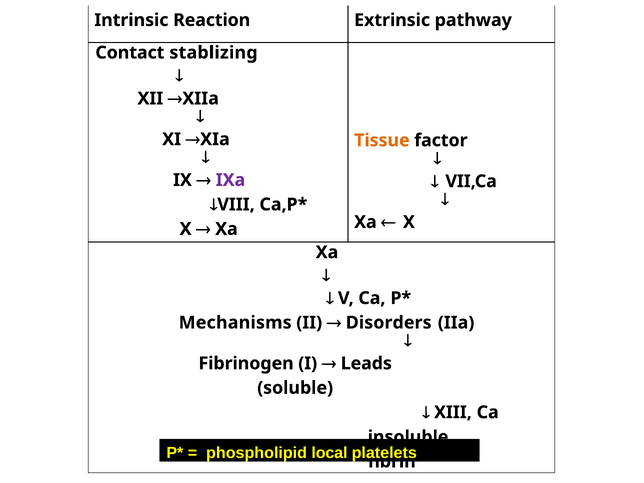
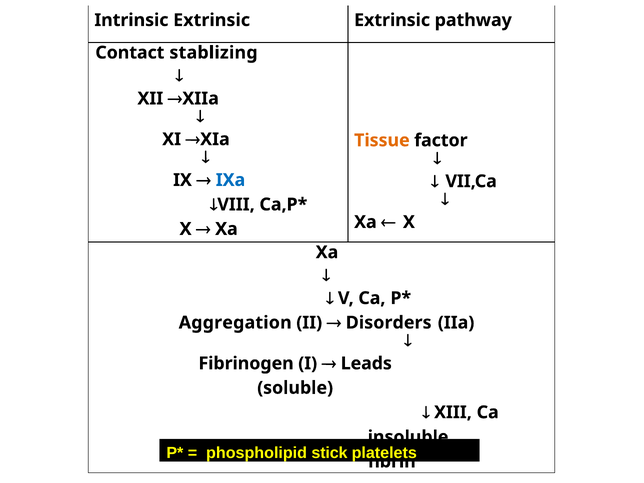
Intrinsic Reaction: Reaction -> Extrinsic (212, 20)
IXa colour: purple -> blue (230, 180)
Mechanisms: Mechanisms -> Aggregation (235, 323)
local: local -> stick (329, 453)
